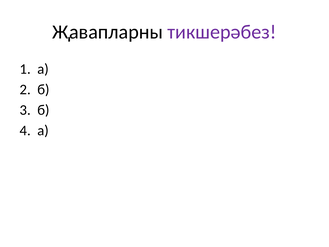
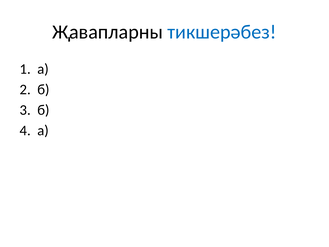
тикшерәбез colour: purple -> blue (222, 32)
